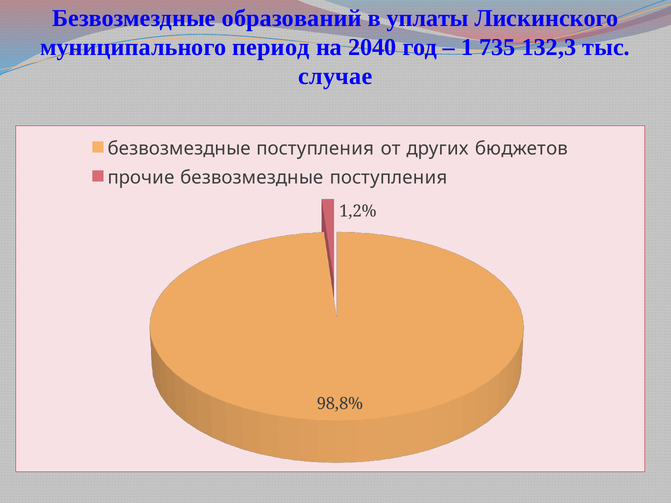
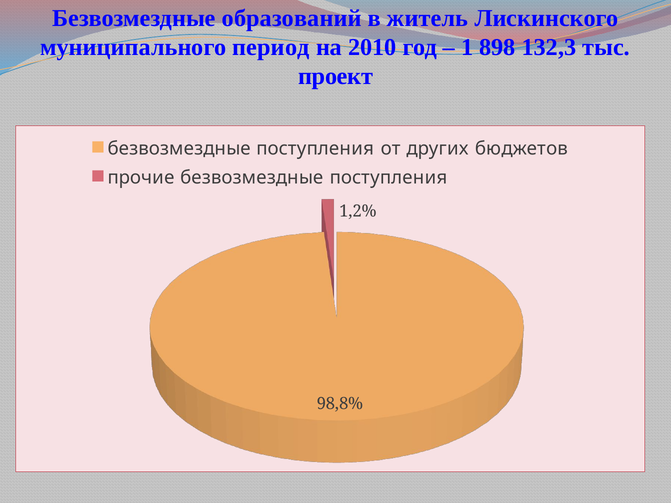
уплаты: уплаты -> житель (428, 18)
2040: 2040 -> 2010 (372, 47)
735: 735 -> 898 (497, 47)
случае: случае -> проект (336, 76)
